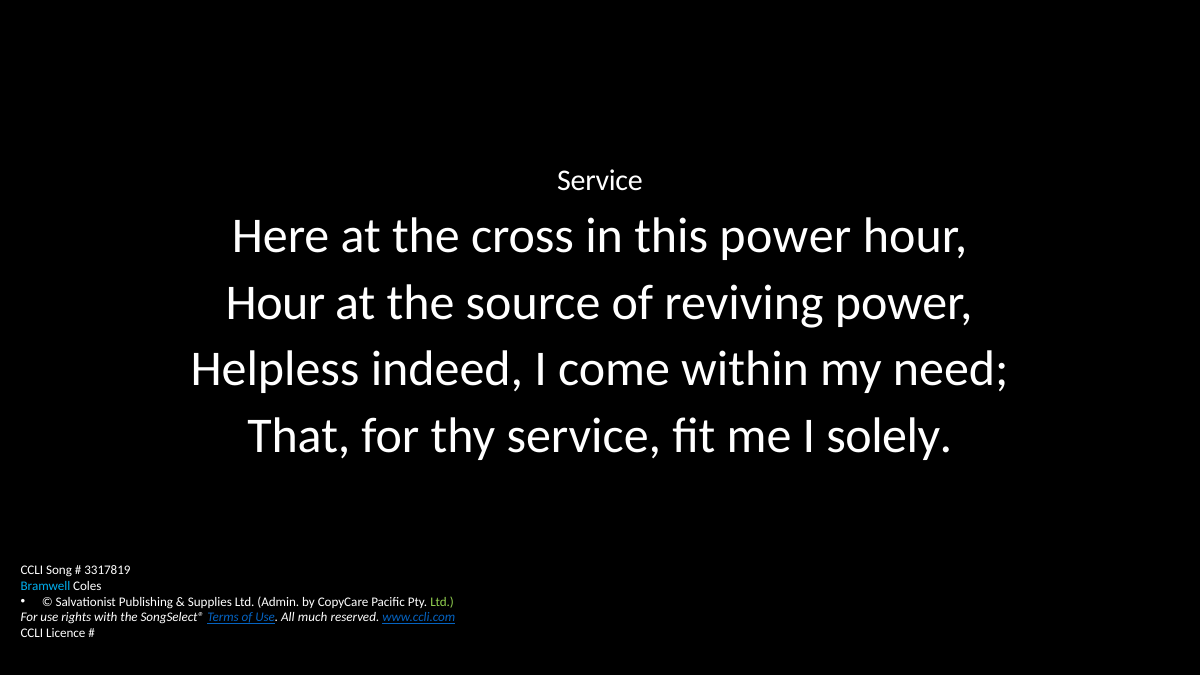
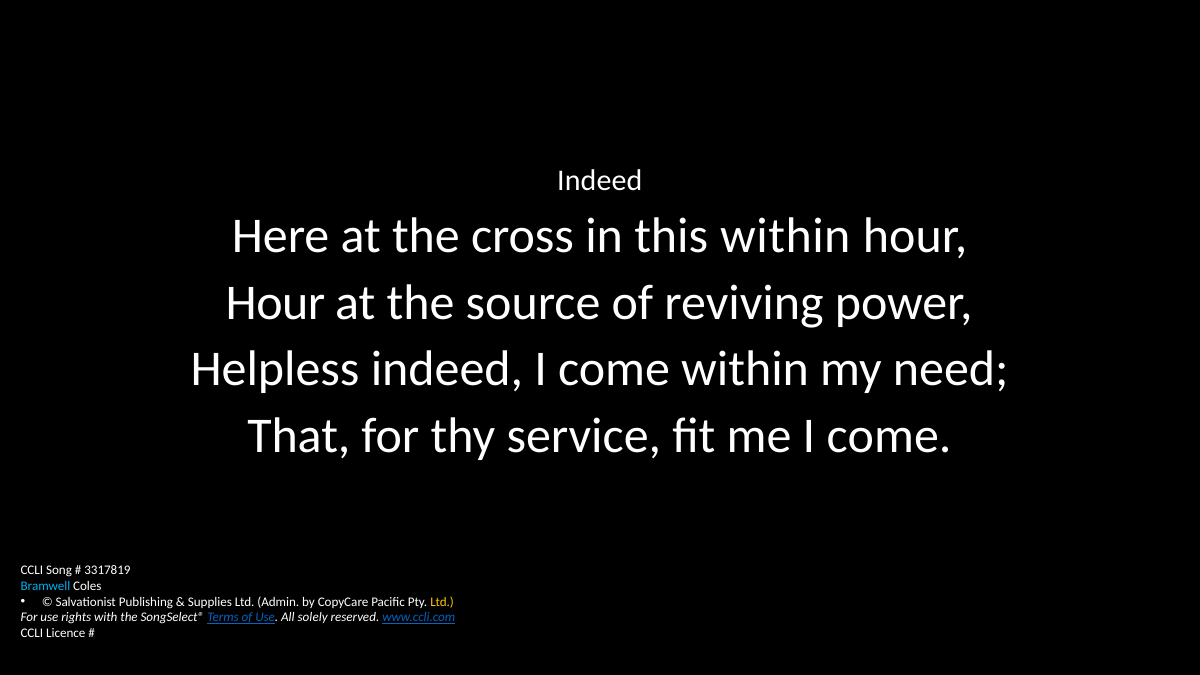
Service: Service -> Indeed (600, 181)
this power: power -> within (785, 236)
me I solely: solely -> come (889, 436)
Ltd colour: light green -> yellow (442, 602)
much: much -> solely (313, 618)
